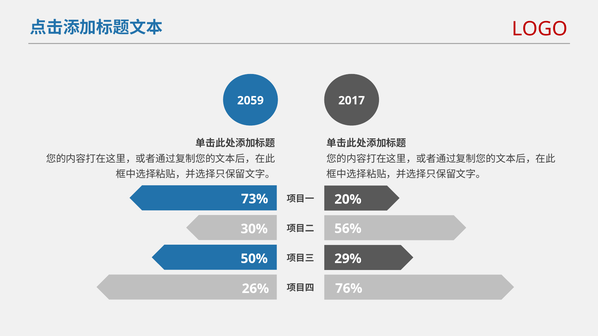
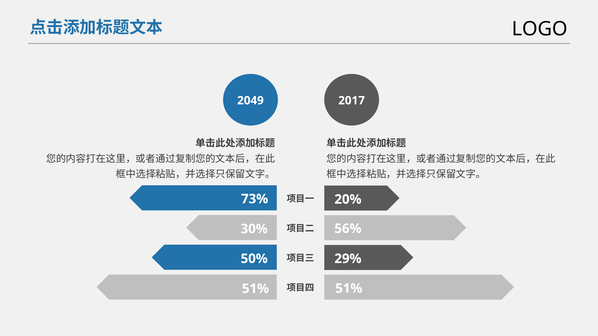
LOGO colour: red -> black (540, 29)
2059: 2059 -> 2049 (250, 101)
76%: 76% -> 51% (349, 289)
26%: 26% -> 51% (255, 289)
